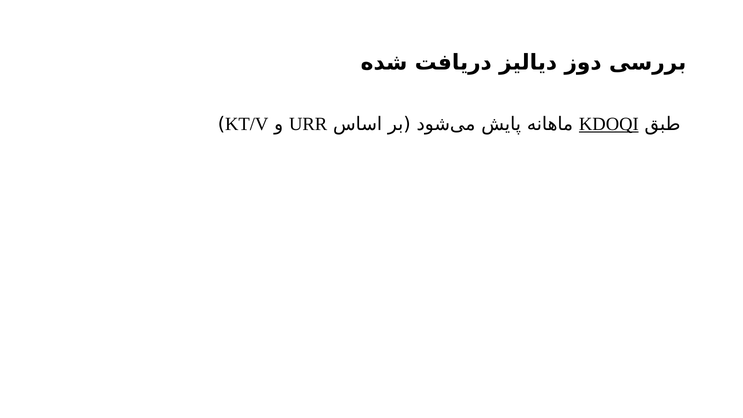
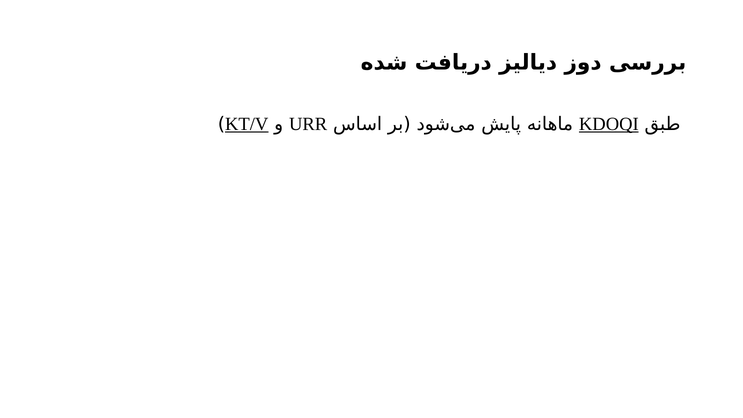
KT/V underline: none -> present (247, 124)
